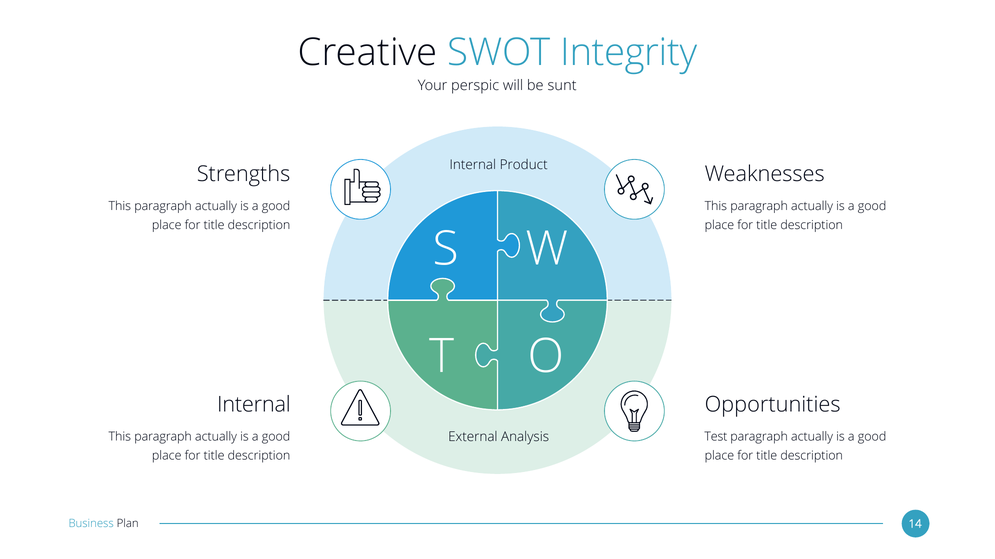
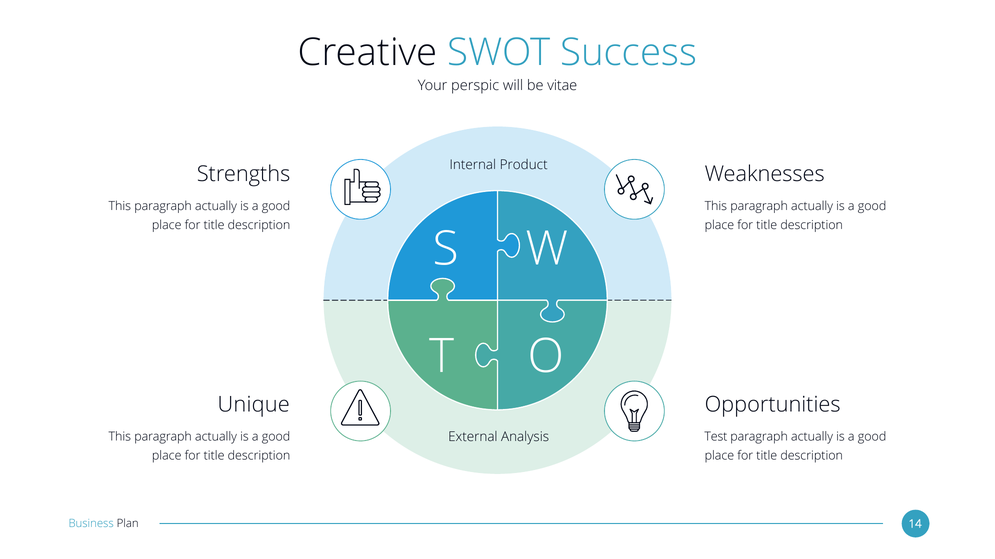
Integrity: Integrity -> Success (629, 53)
sunt: sunt -> vitae (562, 85)
Internal: Internal -> Unique (254, 405)
